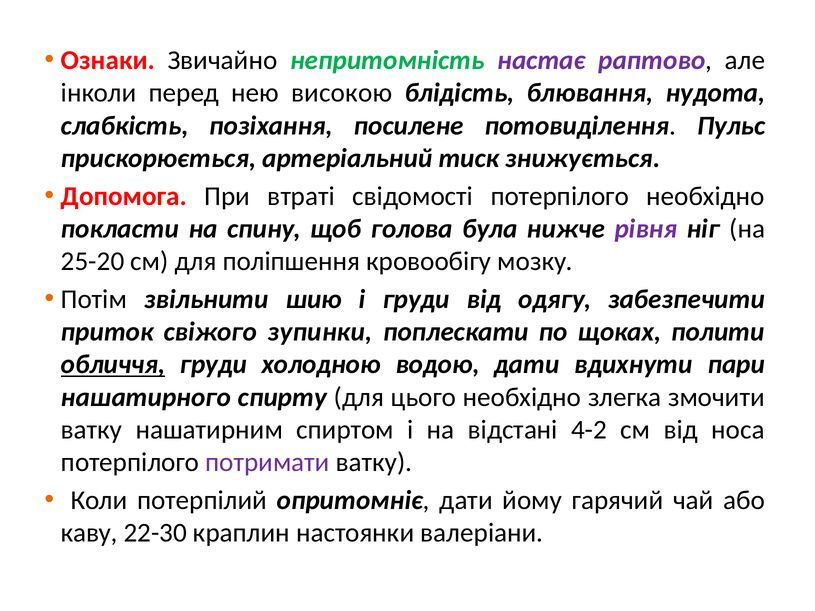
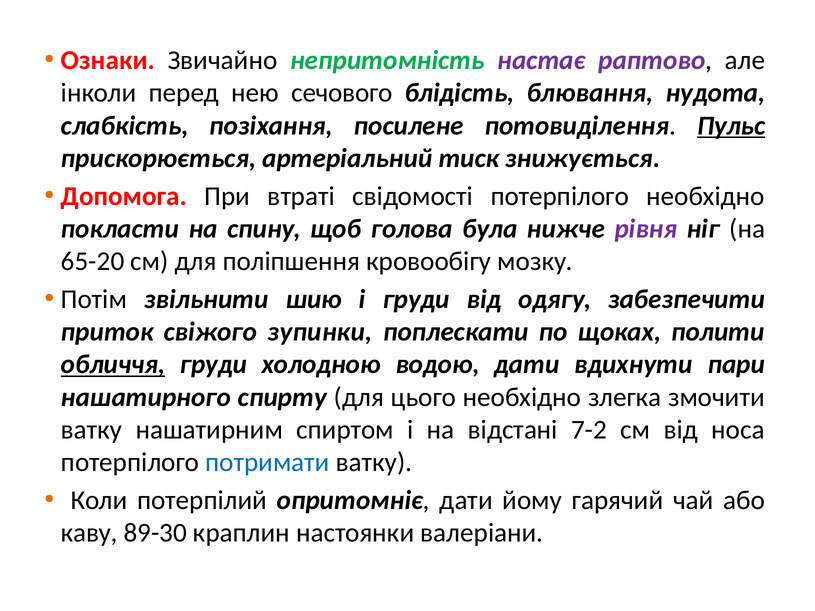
високою: високою -> сечового (342, 93)
Пульс underline: none -> present (731, 126)
25-20: 25-20 -> 65-20 (93, 261)
4-2: 4-2 -> 7-2 (589, 430)
потримати colour: purple -> blue (267, 462)
22-30: 22-30 -> 89-30 (155, 533)
